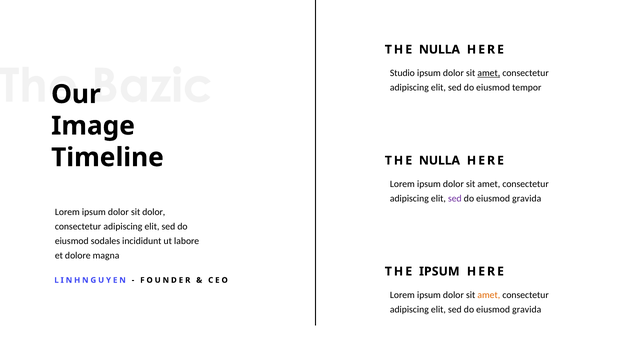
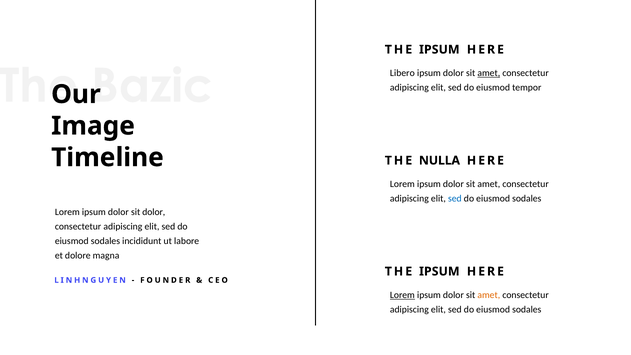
NULLA: NULLA -> IPSUM (439, 50)
Studio: Studio -> Libero (402, 73)
sed colour: purple -> blue (455, 199)
gravida: gravida -> sodales (527, 199)
Lorem underline: none -> present (402, 295)
gravida: gravida -> sodales (527, 310)
